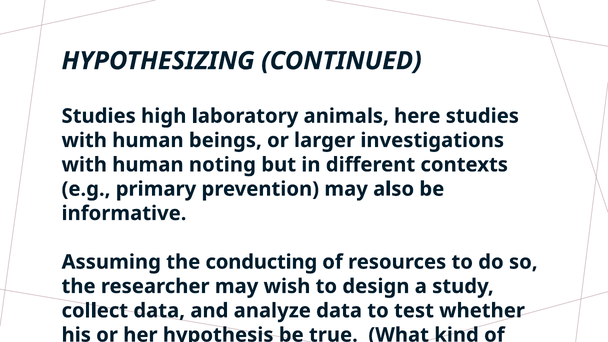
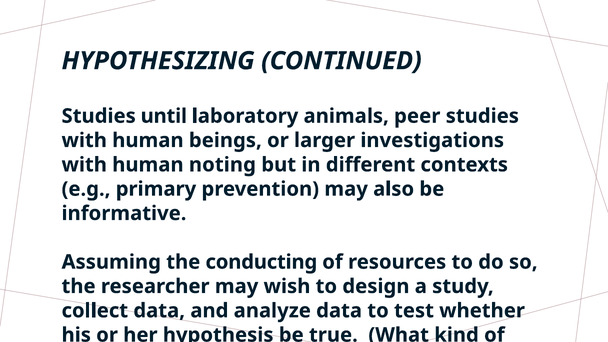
high: high -> until (164, 116)
here: here -> peer (417, 116)
